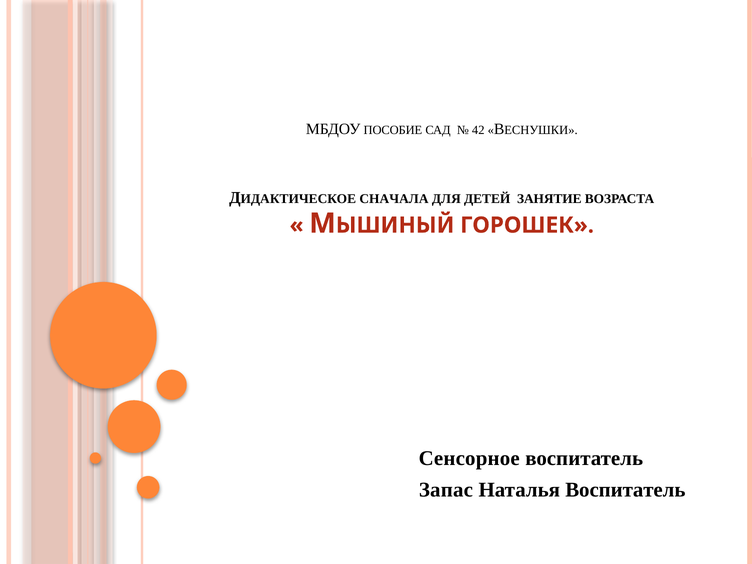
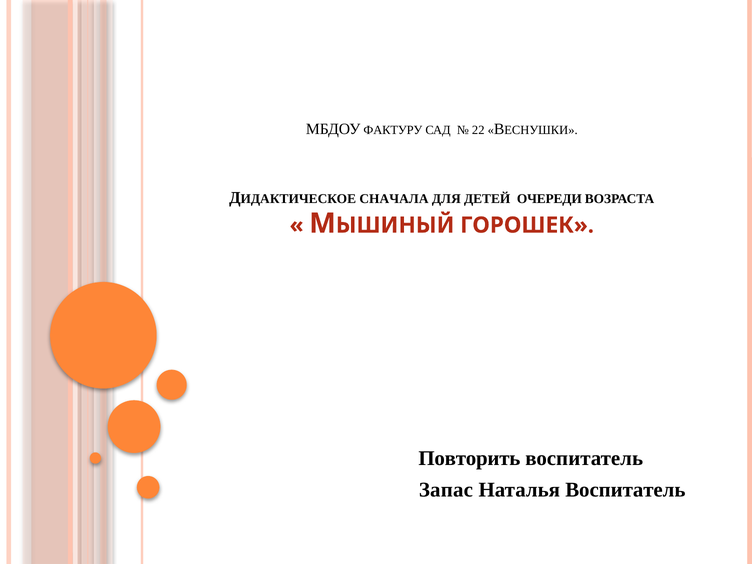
ПОСОБИЕ: ПОСОБИЕ -> ФАКТУРУ (393, 130)
42: 42 -> 22 (478, 130)
ЗАНЯТИЕ: ЗАНЯТИЕ -> ОЧЕРЕДИ (549, 199)
Сенсорное: Сенсорное -> Повторить (469, 458)
